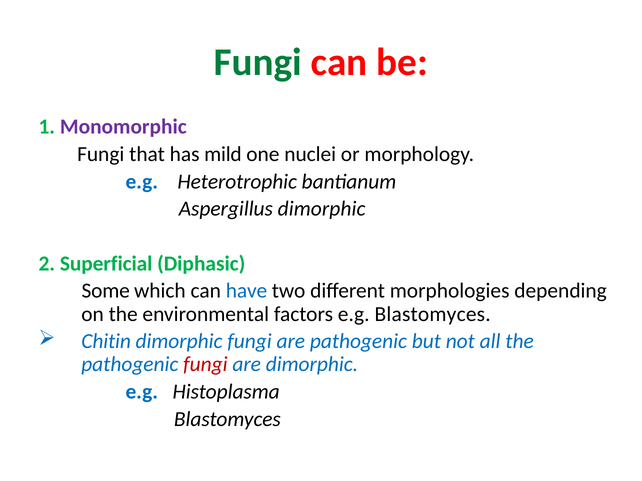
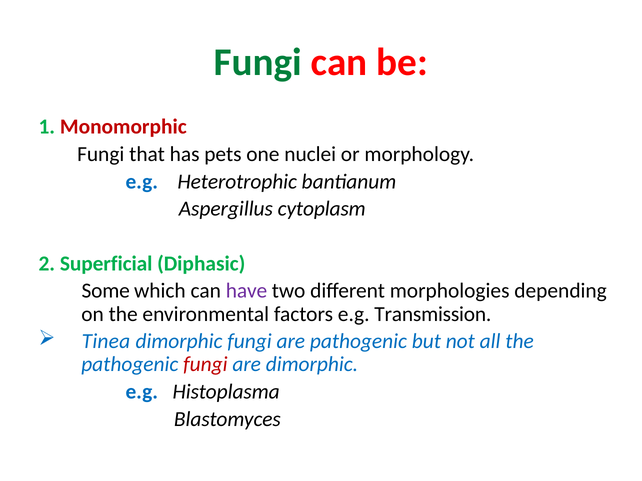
Monomorphic colour: purple -> red (123, 127)
mild: mild -> pets (223, 154)
Aspergillus dimorphic: dimorphic -> cytoplasm (322, 209)
have colour: blue -> purple (246, 291)
e.g Blastomyces: Blastomyces -> Transmission (433, 314)
Chitin: Chitin -> Tinea (106, 342)
